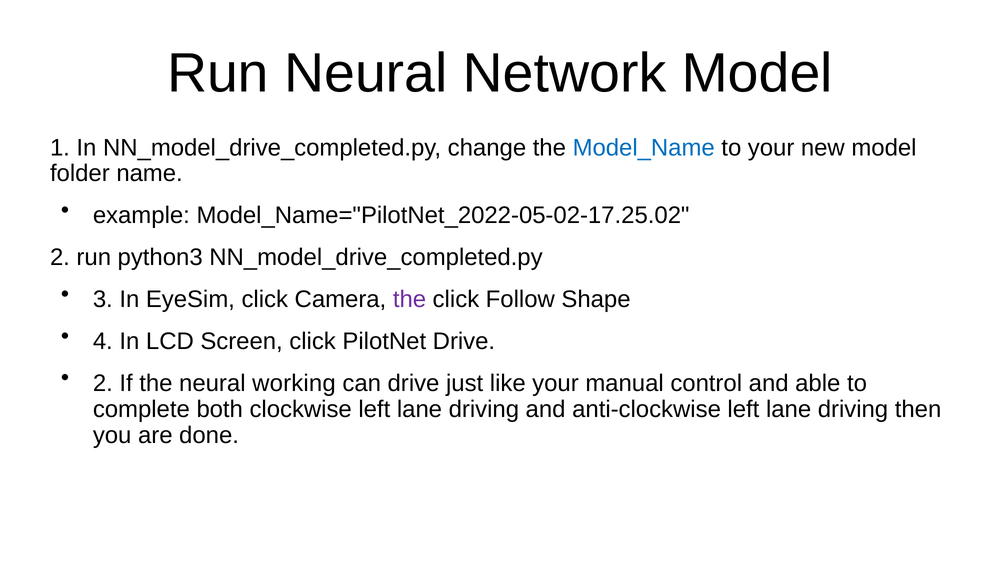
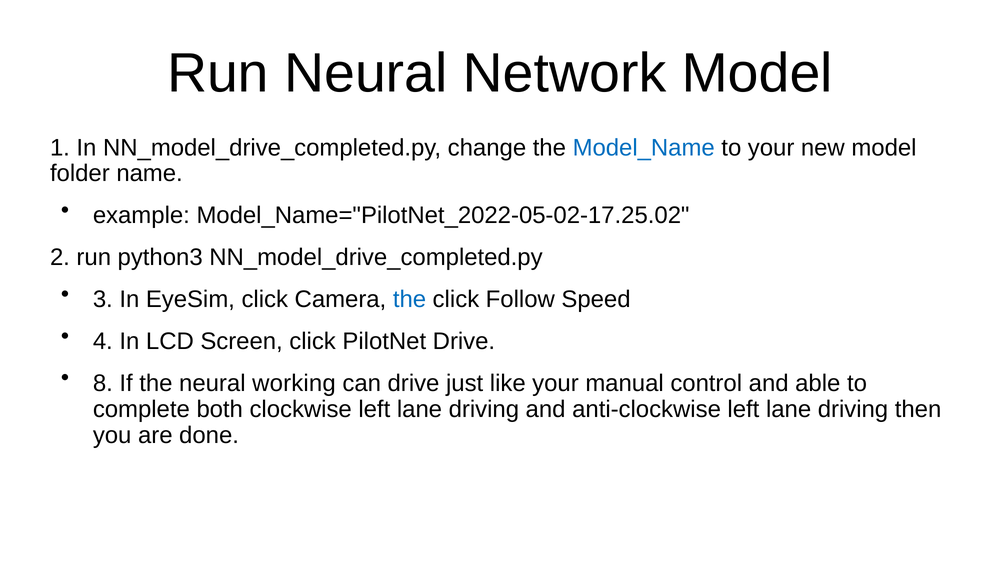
the colour: purple -> blue (410, 300)
Shape: Shape -> Speed (596, 300)
2: 2 -> 8 (103, 383)
